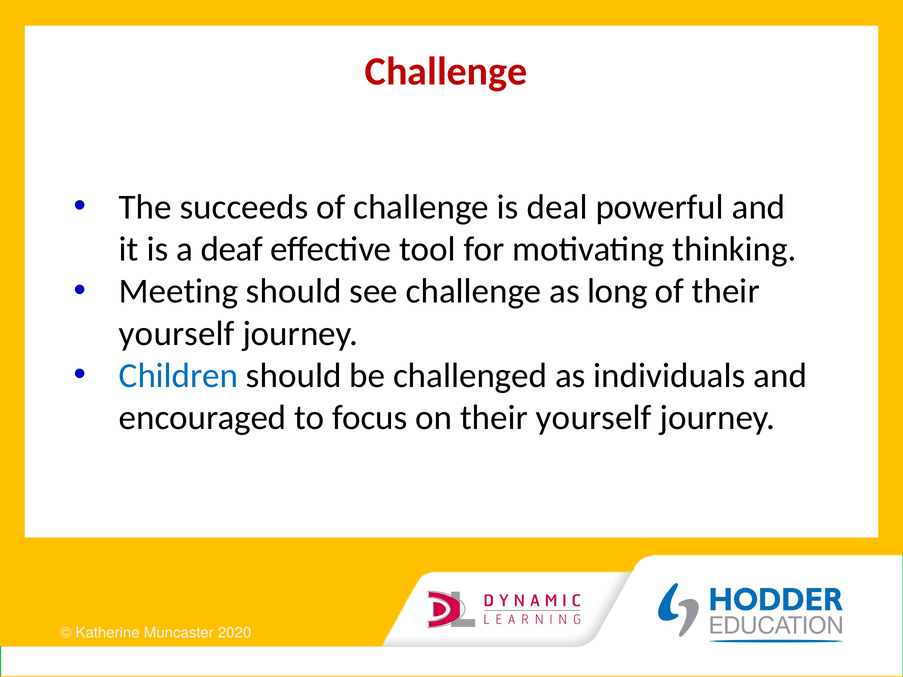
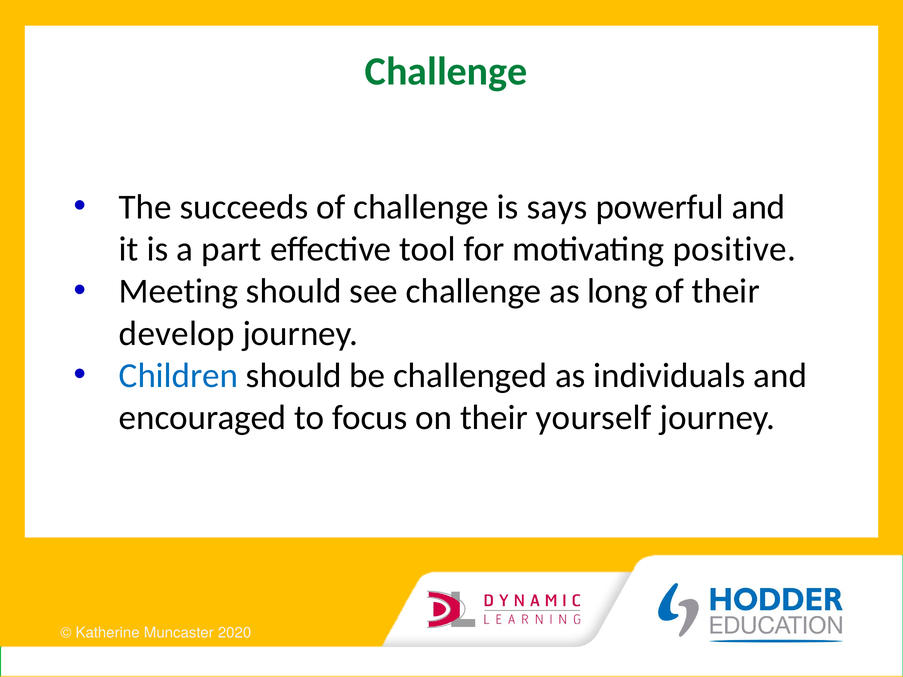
Challenge colour: red -> green (446, 71)
deal: deal -> says (557, 207)
deaf: deaf -> part (231, 249)
thinking: thinking -> positive (734, 249)
yourself: yourself -> develop (177, 334)
